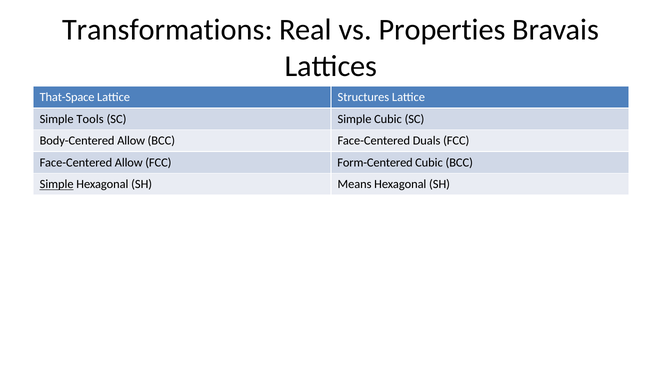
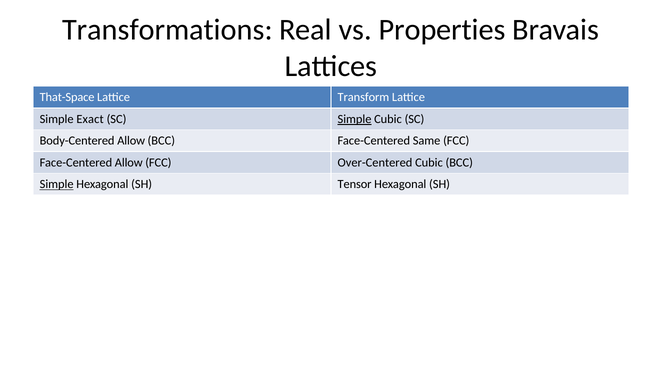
Structures: Structures -> Transform (363, 97)
Tools: Tools -> Exact (90, 119)
Simple underline: none -> present (355, 119)
Duals: Duals -> Same (427, 141)
Form-Centered: Form-Centered -> Over-Centered (375, 163)
Means: Means -> Tensor (355, 184)
